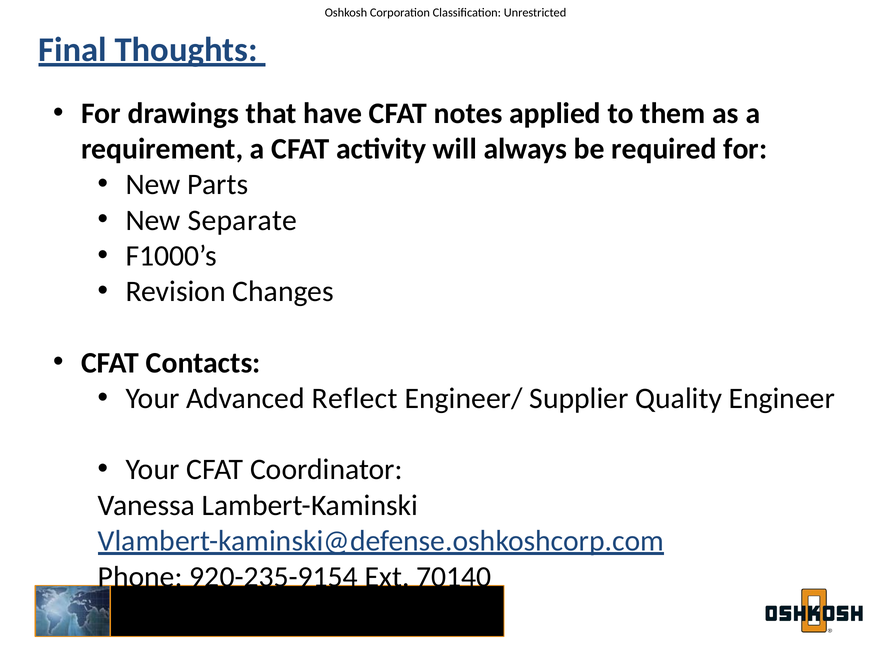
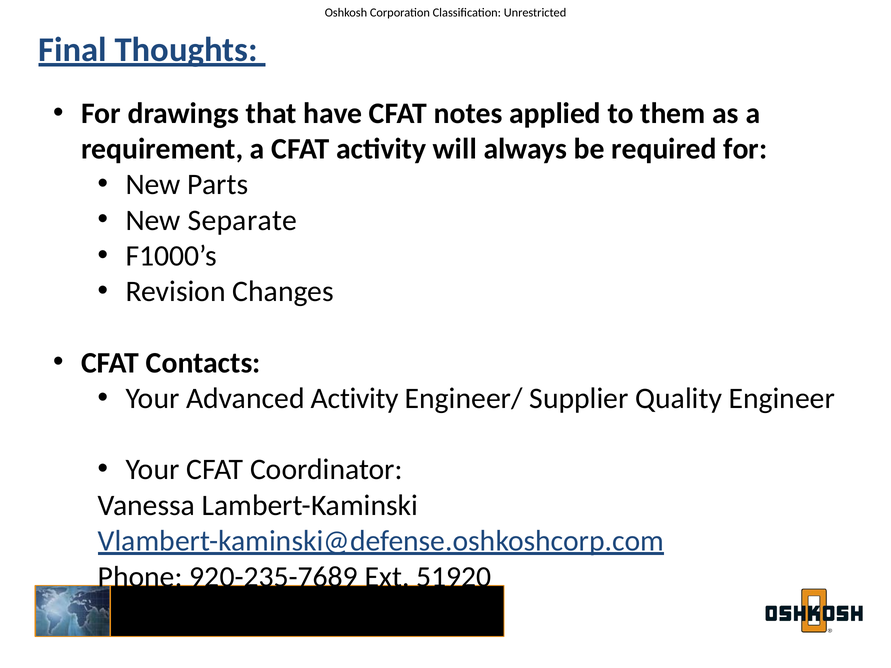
Advanced Reflect: Reflect -> Activity (355, 399)
920-235-9154: 920-235-9154 -> 920-235-7689 (274, 577)
70140: 70140 -> 51920 (454, 577)
